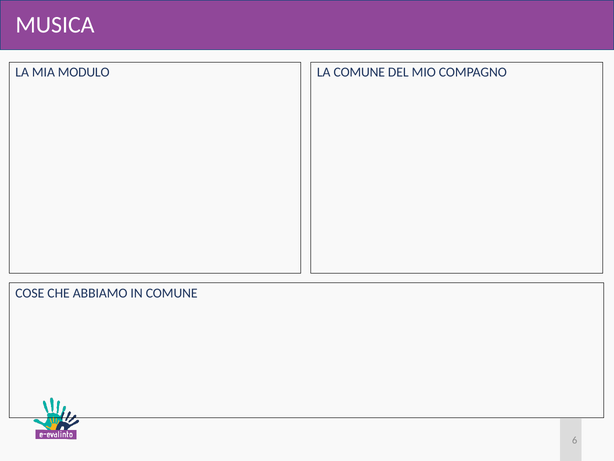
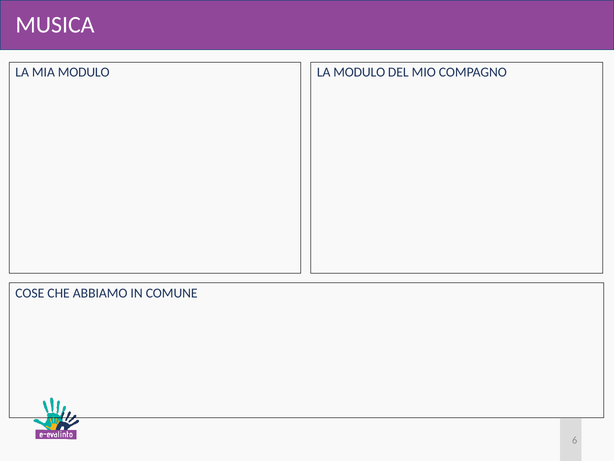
LA COMUNE: COMUNE -> MODULO (359, 72)
